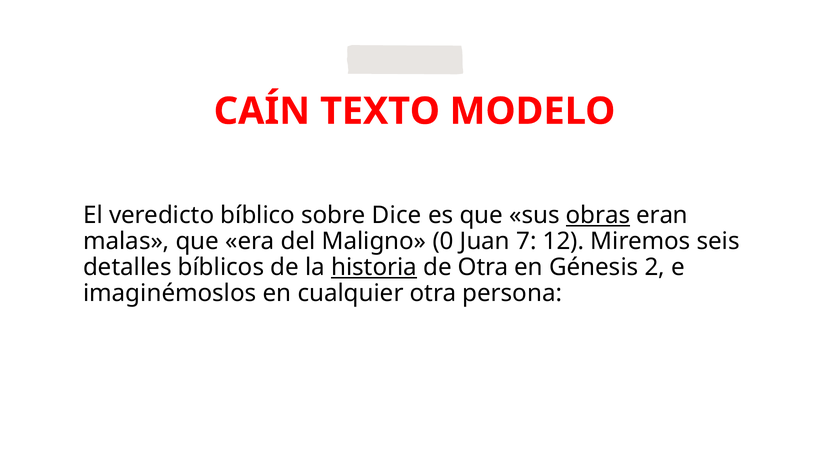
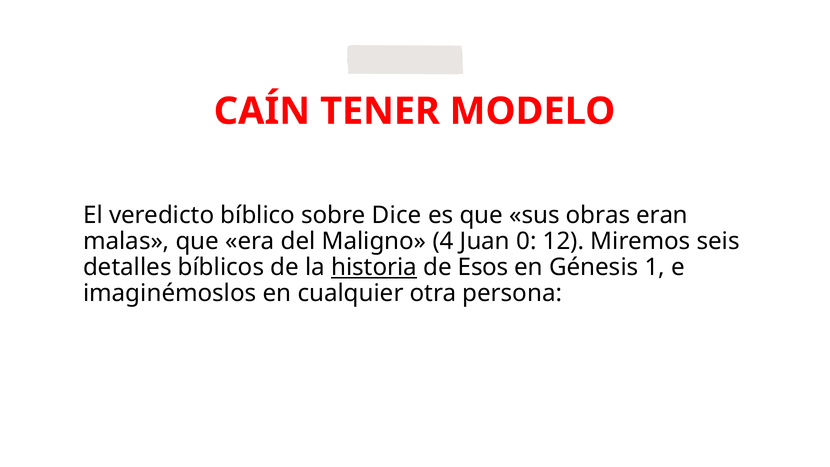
TEXTO: TEXTO -> TENER (380, 111)
obras underline: present -> none (598, 215)
0: 0 -> 4 (443, 241)
7: 7 -> 0 (526, 241)
de Otra: Otra -> Esos (483, 267)
2: 2 -> 1 (655, 267)
